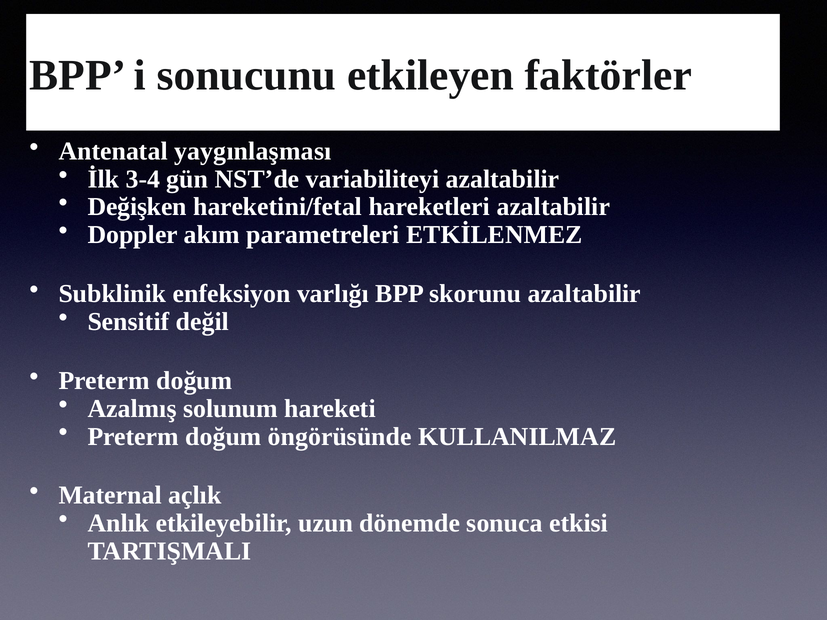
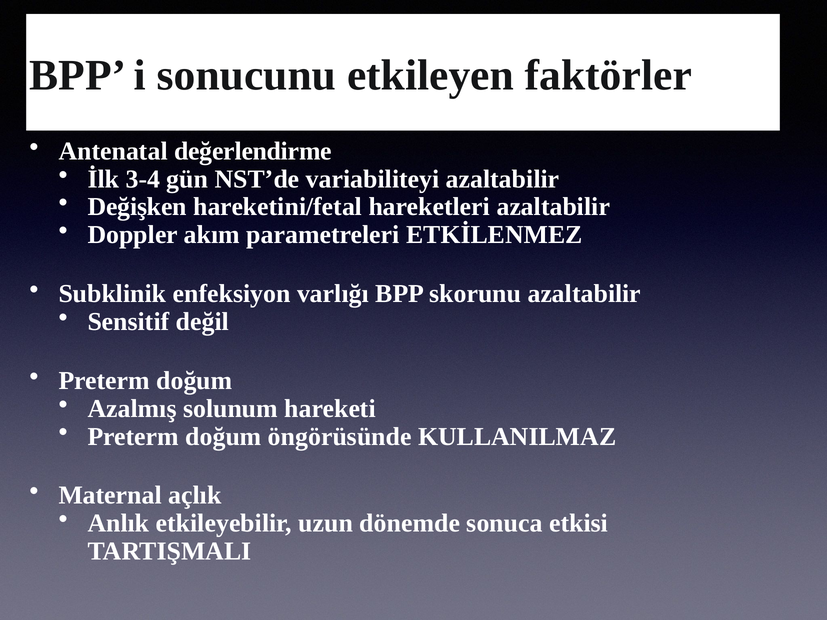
yaygınlaşması: yaygınlaşması -> değerlendirme (253, 151)
